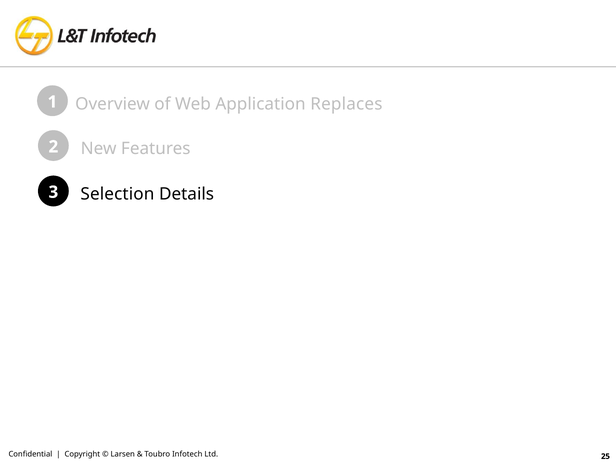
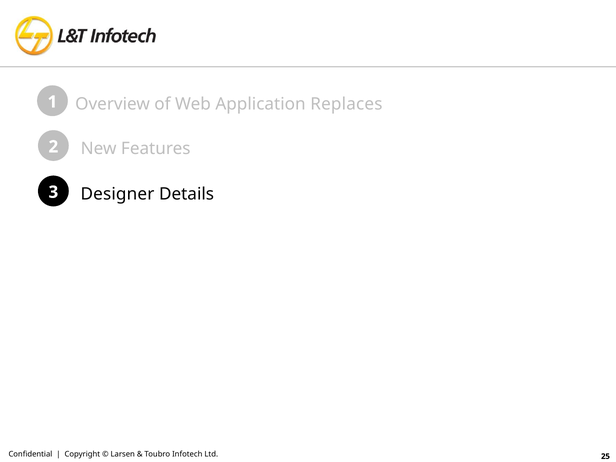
Selection: Selection -> Designer (117, 194)
